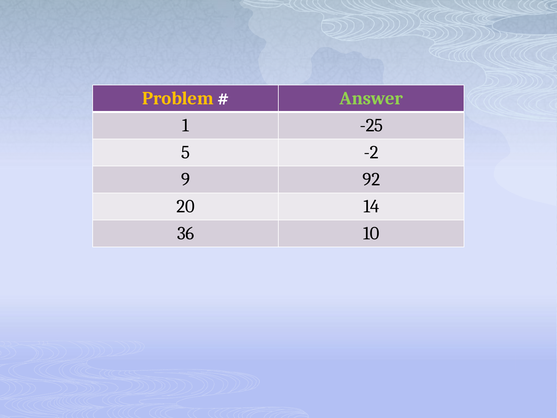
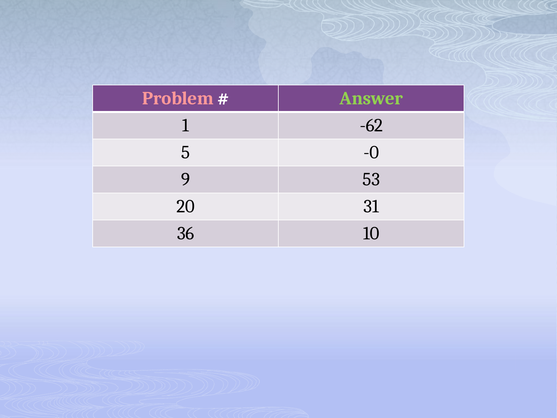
Problem colour: yellow -> pink (178, 98)
-25: -25 -> -62 (371, 125)
-2: -2 -> -0 (371, 152)
92: 92 -> 53 (371, 179)
14: 14 -> 31 (371, 206)
